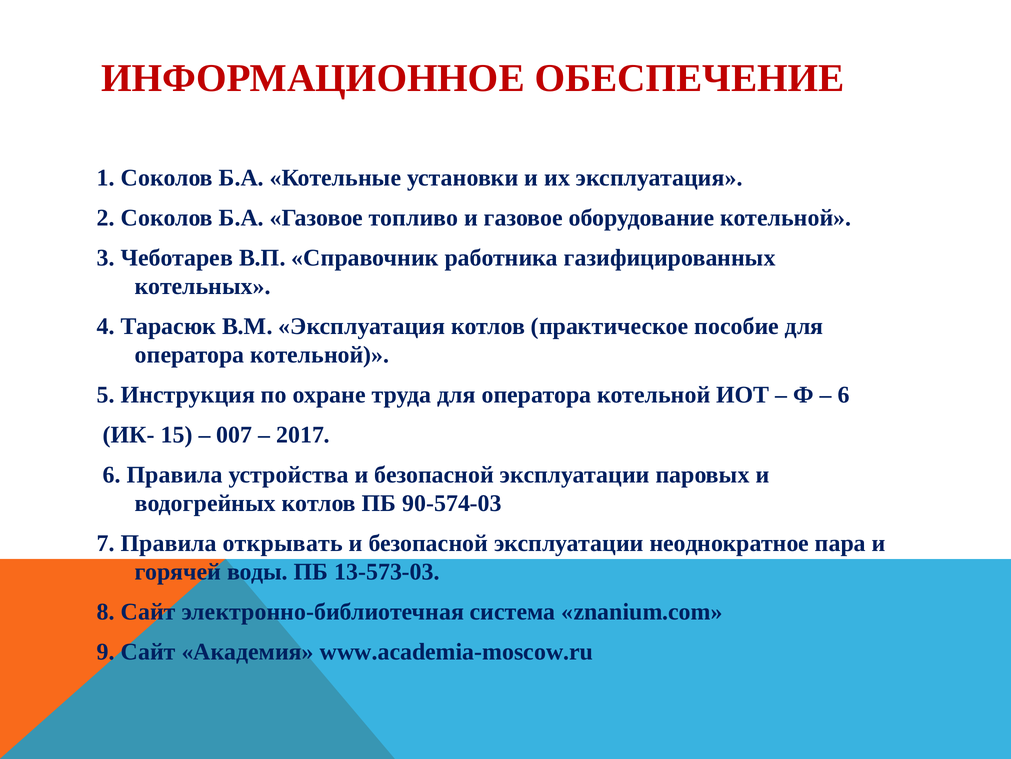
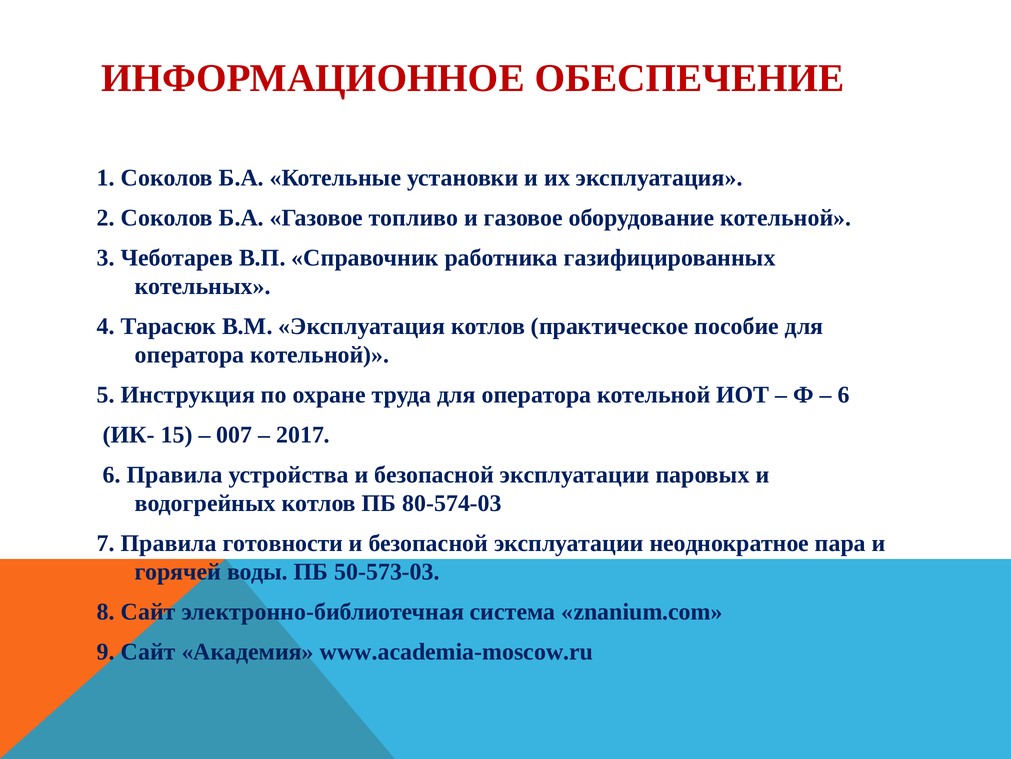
90-574-03: 90-574-03 -> 80-574-03 (452, 503)
открывать: открывать -> готовности (283, 543)
13-573-03: 13-573-03 -> 50-573-03 (387, 572)
